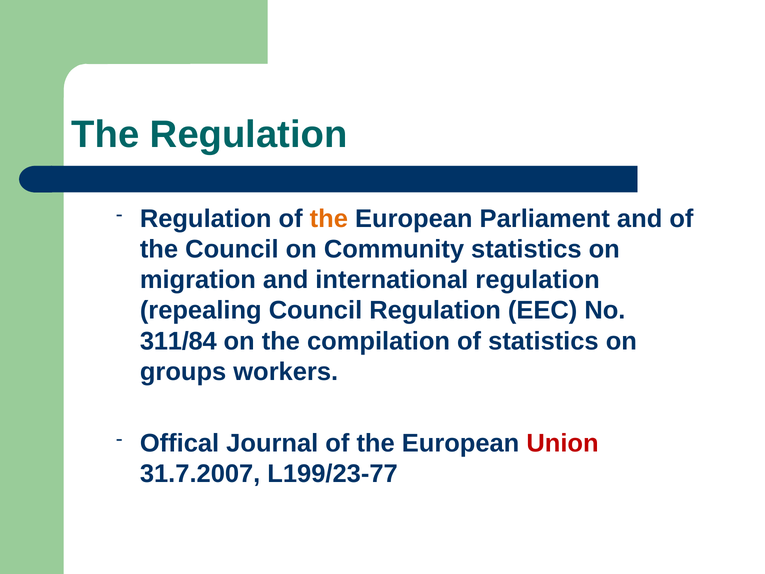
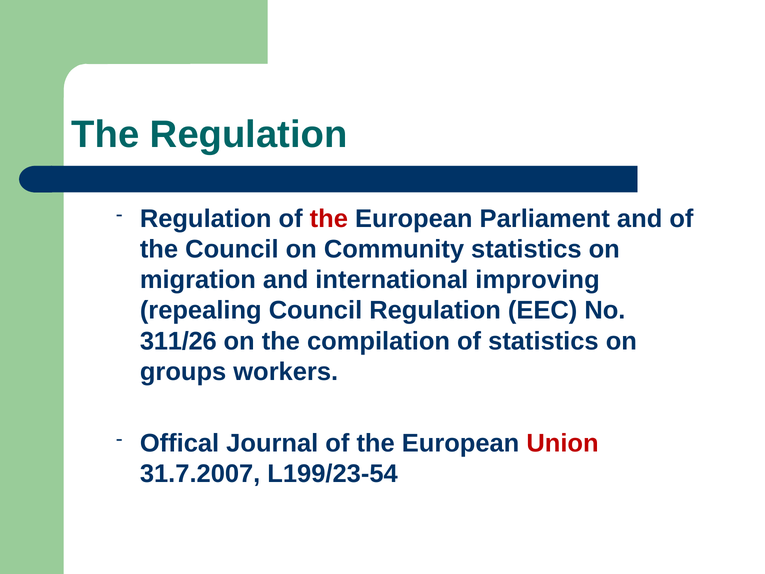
the colour: orange -> red (329, 219)
international regulation: regulation -> improving (538, 280)
311/84: 311/84 -> 311/26 (178, 341)
L199/23-77: L199/23-77 -> L199/23-54 (333, 474)
